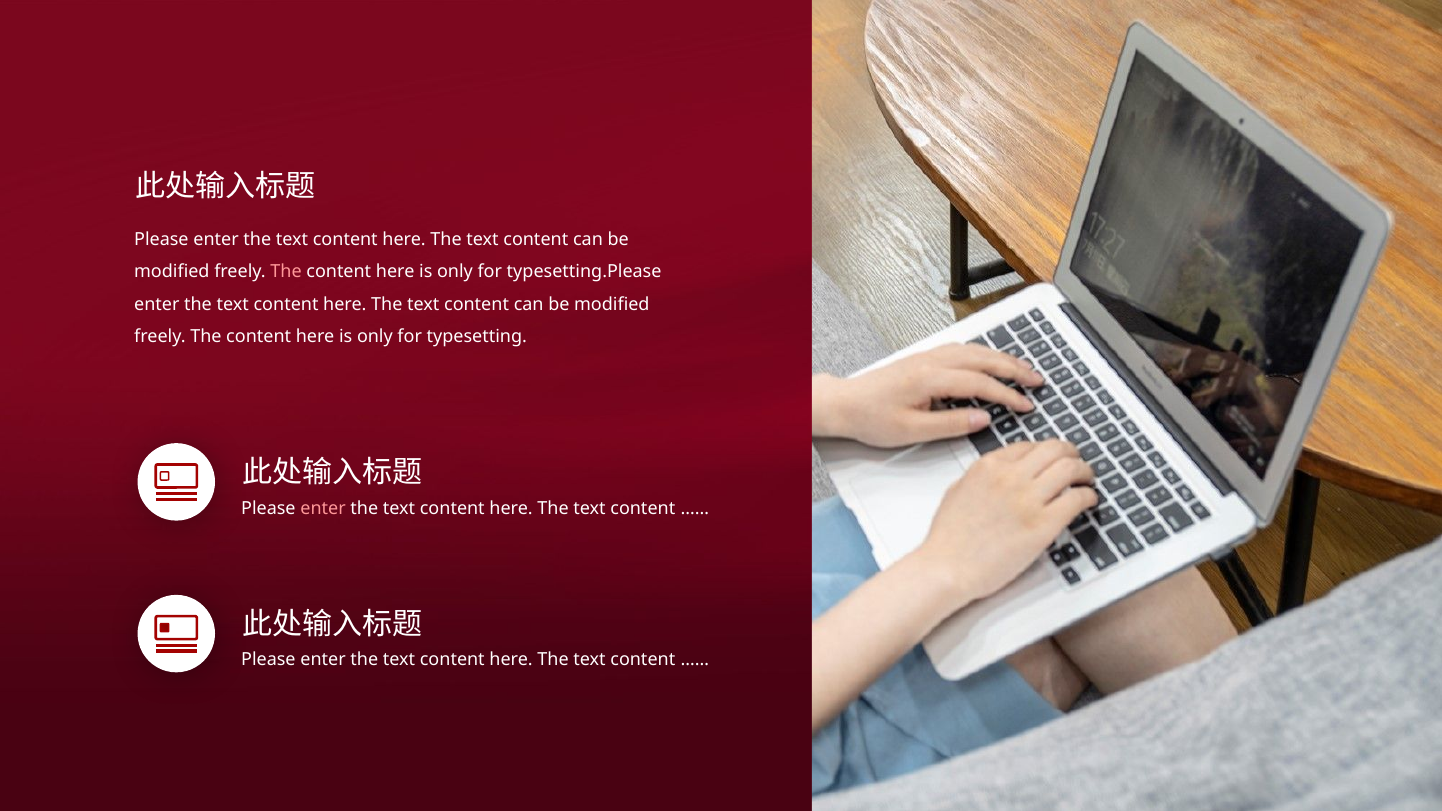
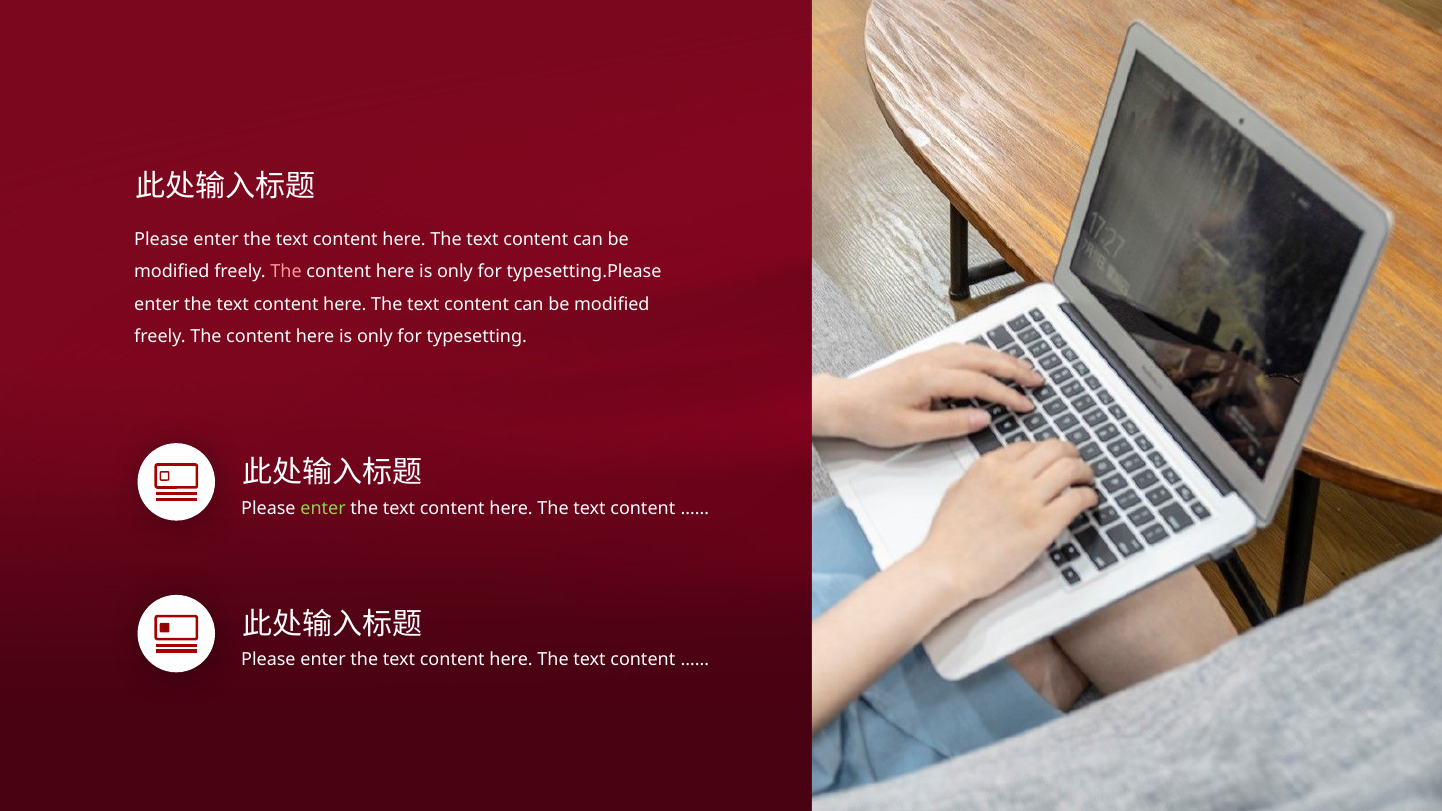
enter colour: pink -> light green (323, 508)
